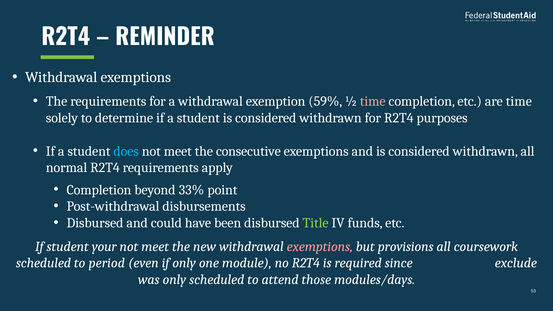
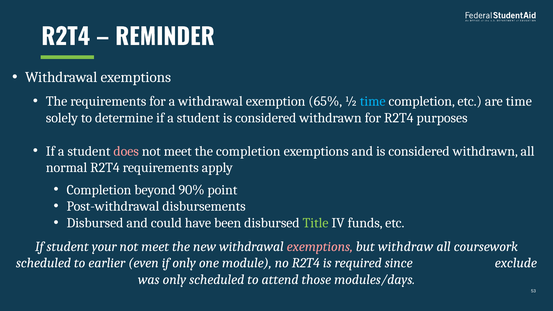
59%: 59% -> 65% (325, 101)
time colour: pink -> light blue (373, 101)
does colour: light blue -> pink (126, 151)
the consecutive: consecutive -> completion (248, 151)
33%: 33% -> 90% (192, 190)
provisions: provisions -> withdraw (406, 247)
period: period -> earlier (107, 263)
